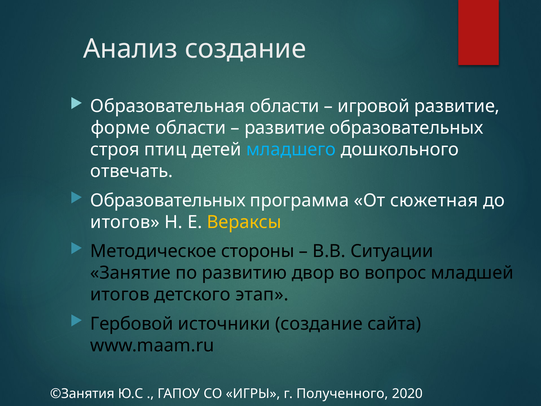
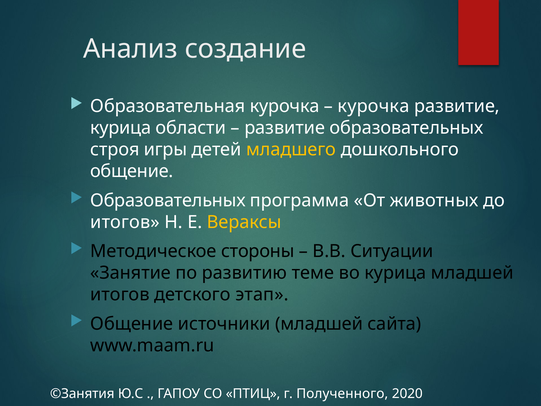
Образовательная области: области -> курочка (285, 106)
игровой: игровой -> курочка (374, 106)
форме: форме -> курица (121, 128)
птиц: птиц -> игры (166, 150)
младшего colour: light blue -> yellow (291, 150)
отвечать: отвечать -> общение (132, 171)
сюжетная: сюжетная -> животных (434, 200)
двор: двор -> теме (313, 273)
во вопрос: вопрос -> курица (395, 273)
Гербовой: Гербовой -> Общение (132, 324)
источники создание: создание -> младшей (319, 324)
ИГРЫ: ИГРЫ -> ПТИЦ (253, 394)
